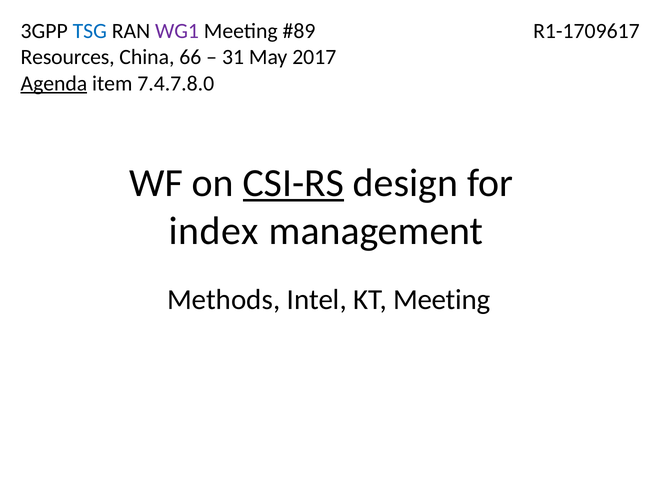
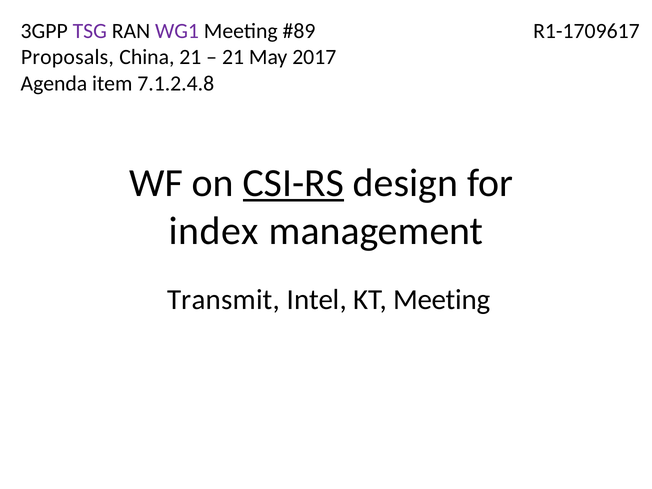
TSG colour: blue -> purple (90, 31)
Resources: Resources -> Proposals (67, 57)
China 66: 66 -> 21 (190, 57)
31: 31 -> 21 (233, 57)
Agenda underline: present -> none (54, 83)
7.4.7.8.0: 7.4.7.8.0 -> 7.1.2.4.8 (176, 83)
Methods: Methods -> Transmit (224, 300)
